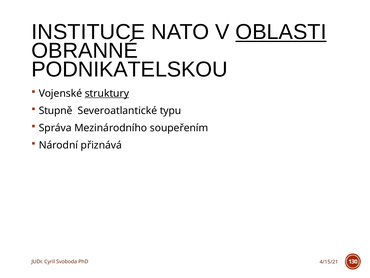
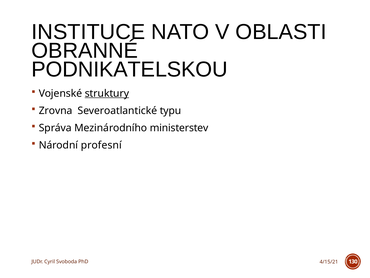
OBLASTI underline: present -> none (281, 32)
Stupně: Stupně -> Zrovna (56, 110)
soupeřením: soupeřením -> ministerstev (179, 128)
přiznává: přiznává -> profesní (101, 145)
